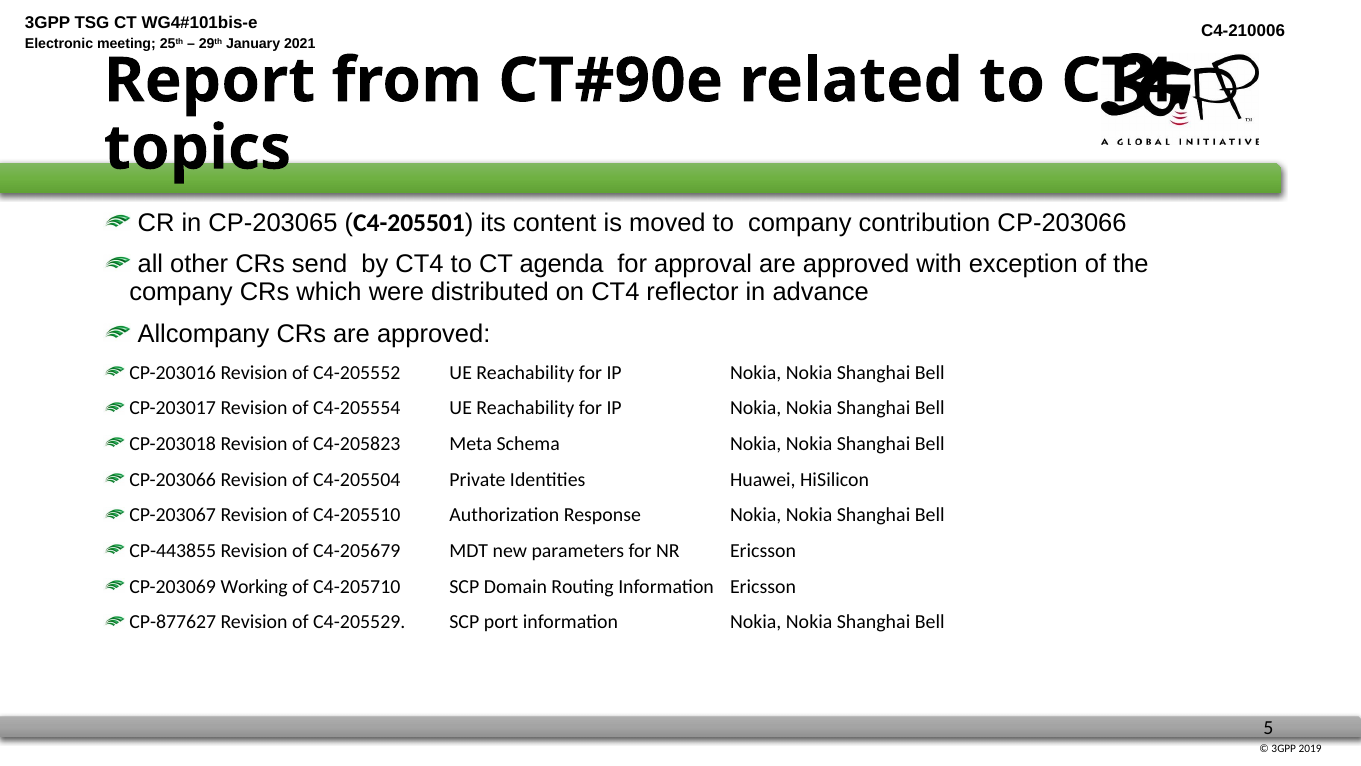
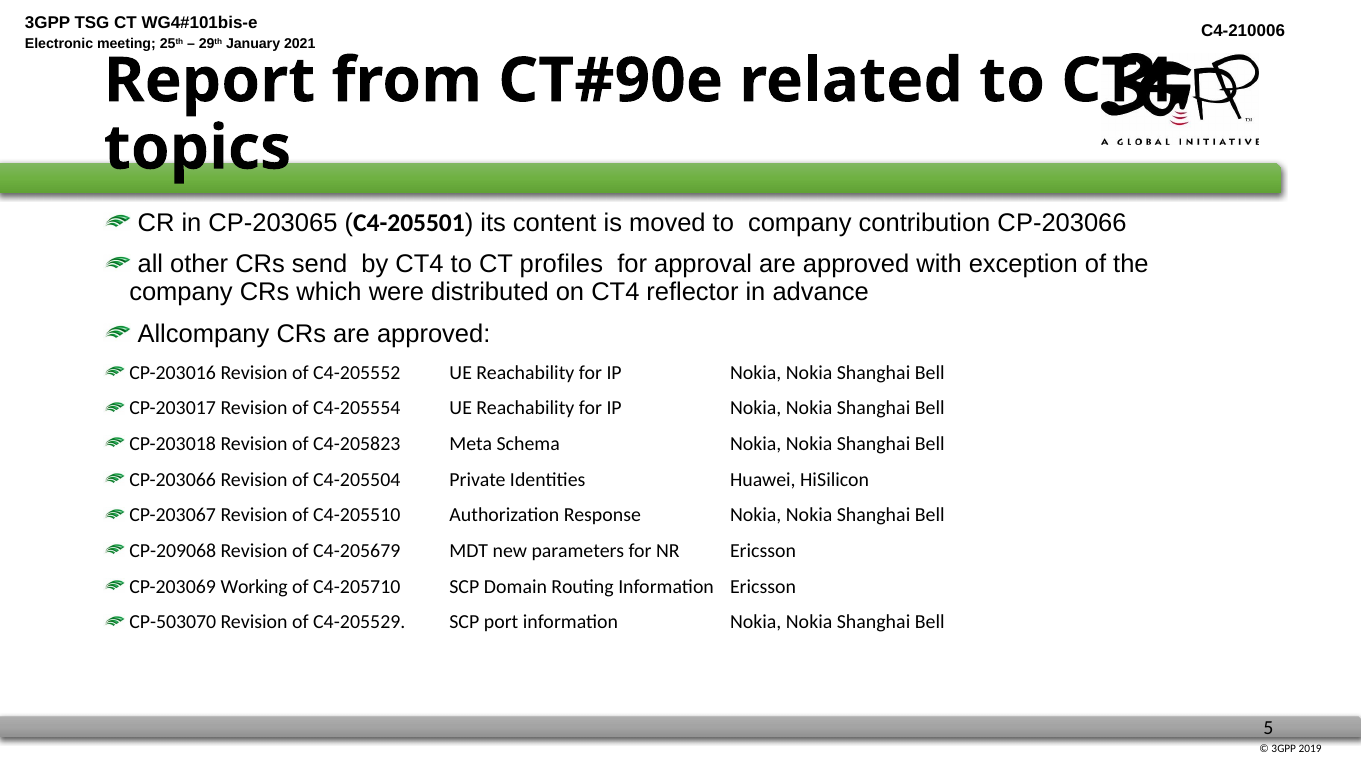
agenda: agenda -> profiles (561, 264)
CP-443855: CP-443855 -> CP-209068 (173, 551)
CP-877627: CP-877627 -> CP-503070 (173, 622)
